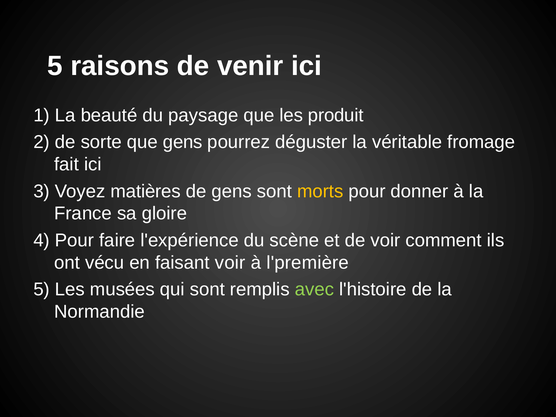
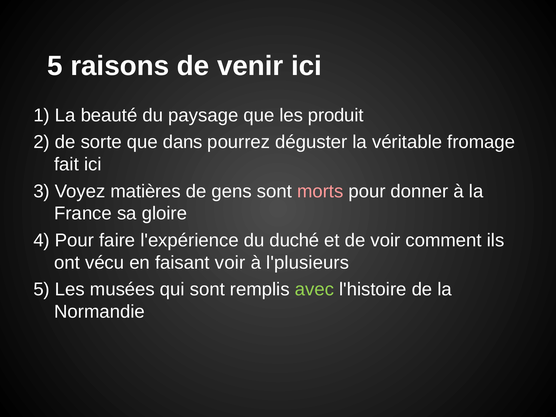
que gens: gens -> dans (183, 142)
morts colour: yellow -> pink (320, 191)
scène: scène -> duché (294, 240)
l'première: l'première -> l'plusieurs (308, 263)
